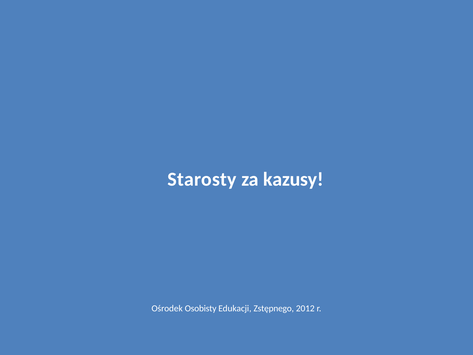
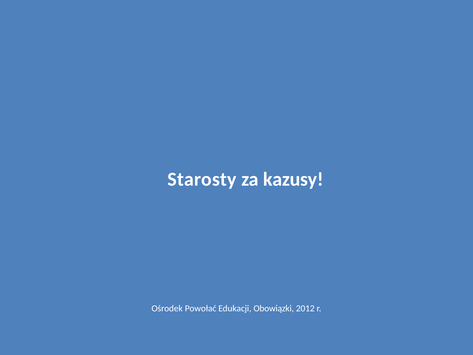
Osobisty: Osobisty -> Powołać (201, 308)
Zstępnego: Zstępnego -> Obowiązki (274, 308)
